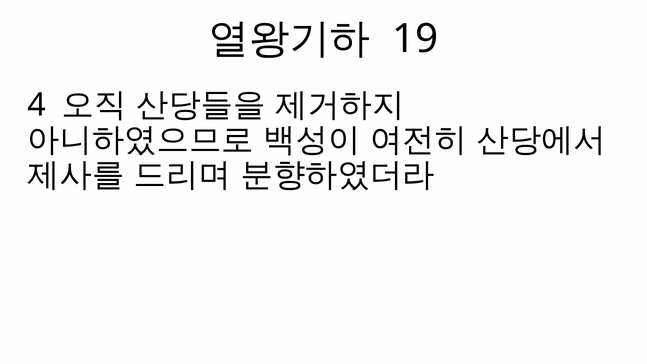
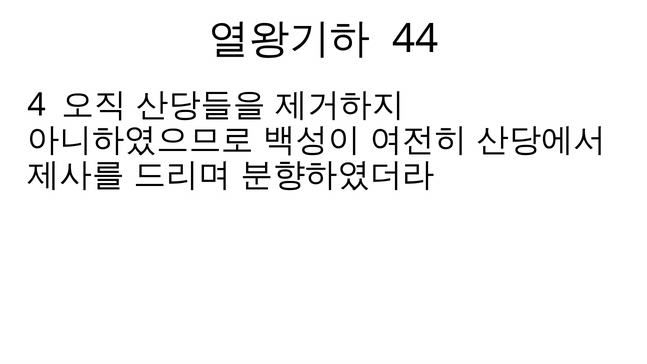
19: 19 -> 44 (415, 39)
